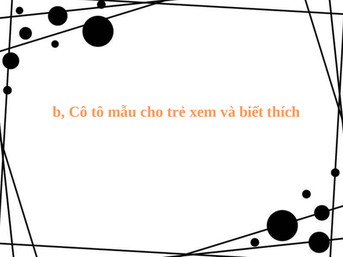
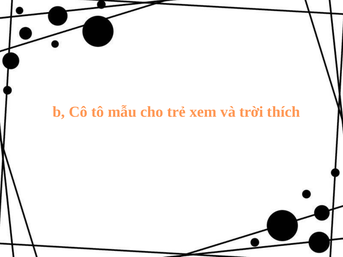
biết: biết -> trời (251, 112)
